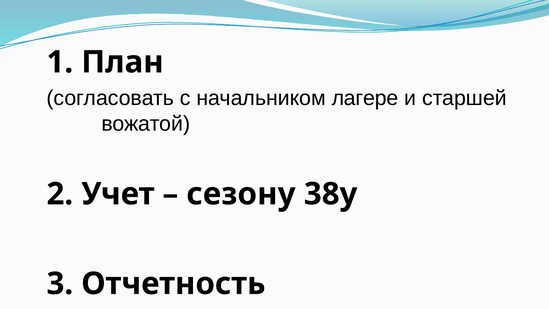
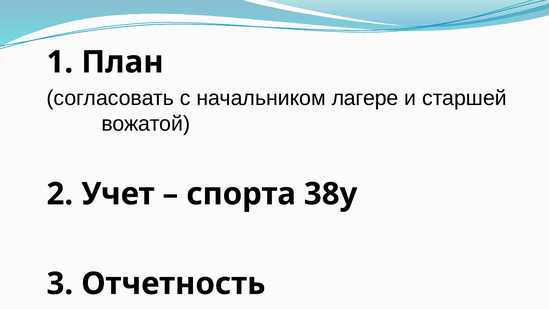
сезону: сезону -> спорта (241, 194)
